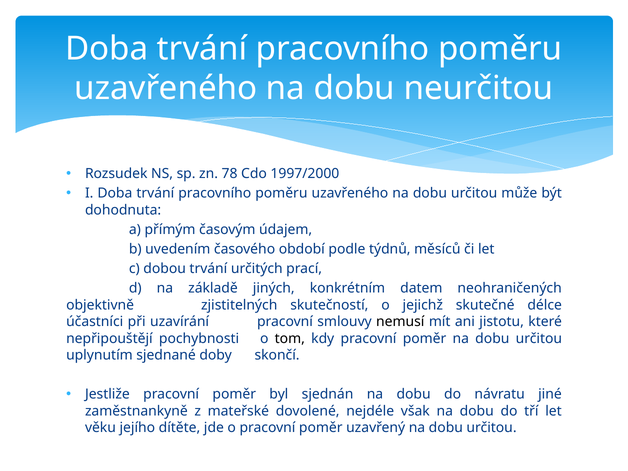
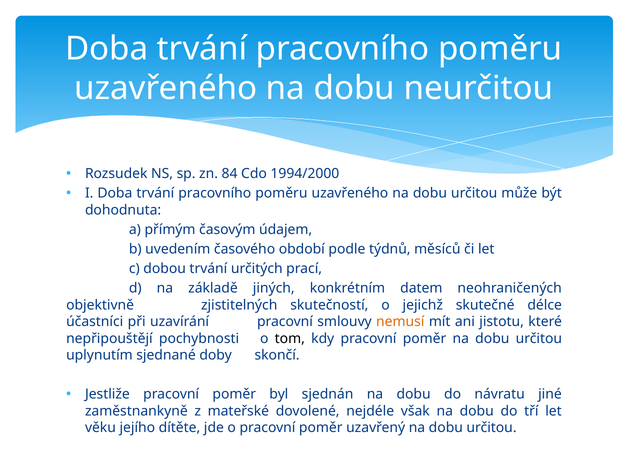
78: 78 -> 84 (230, 174)
1997/2000: 1997/2000 -> 1994/2000 (305, 174)
nemusí colour: black -> orange (400, 322)
